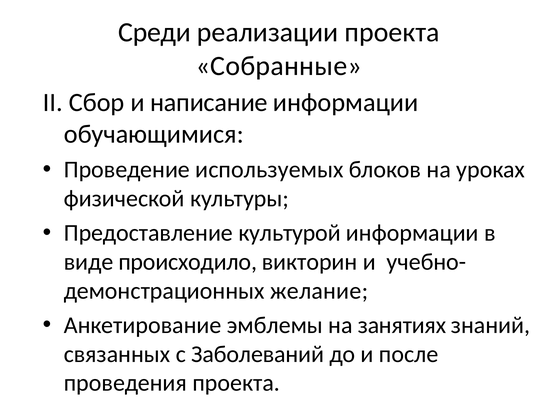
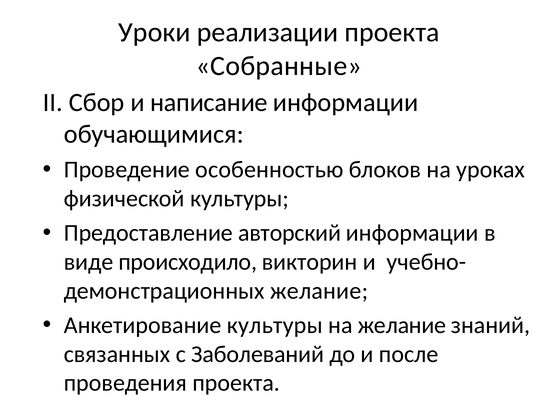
Среди: Среди -> Уроки (154, 32)
используемых: используемых -> особенностью (269, 170)
культурой: культурой -> авторский (290, 233)
Анкетирование эмблемы: эмблемы -> культуры (275, 325)
на занятиях: занятиях -> желание (402, 325)
